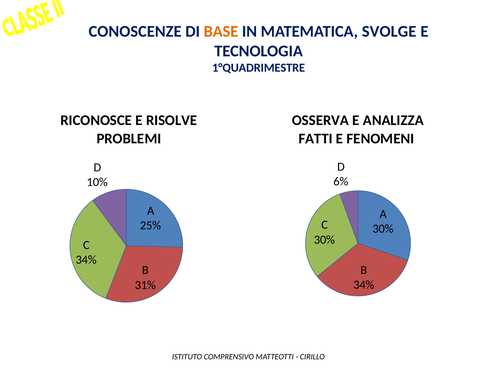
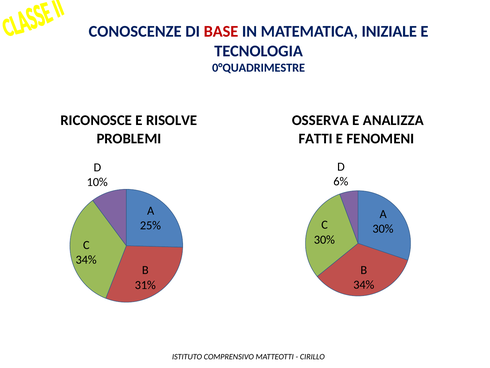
BASE colour: orange -> red (221, 31)
SVOLGE: SVOLGE -> INIZIALE (389, 31)
1°QUADRIMESTRE: 1°QUADRIMESTRE -> 0°QUADRIMESTRE (259, 68)
